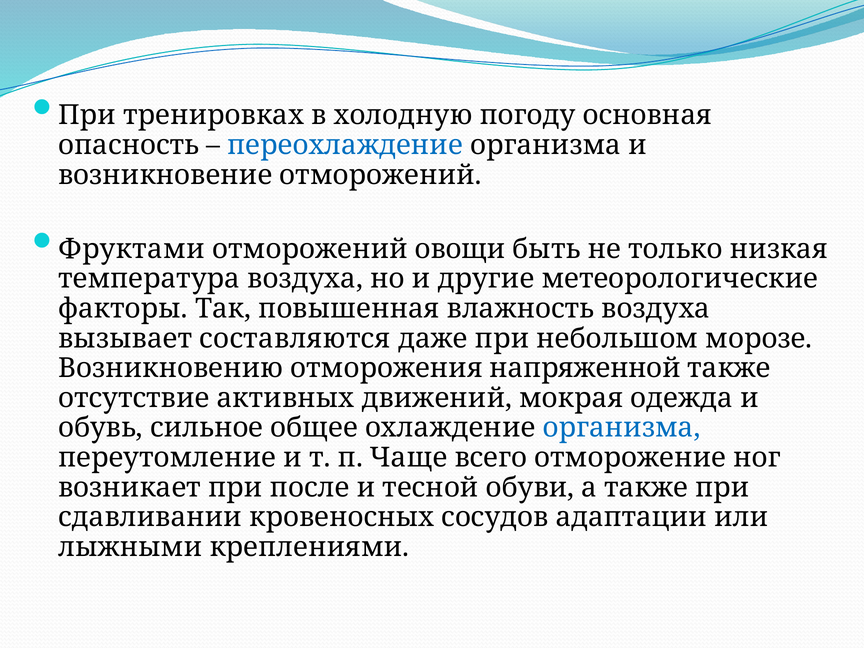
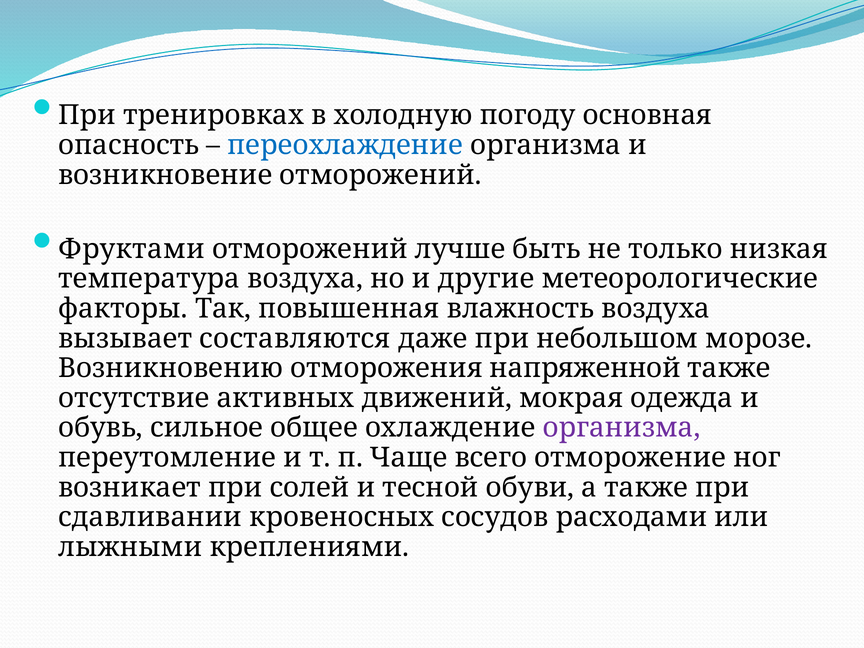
овощи: овощи -> лучше (460, 249)
организма colour: blue -> purple (622, 428)
после: после -> солей (310, 487)
адаптации: адаптации -> расходами (631, 517)
